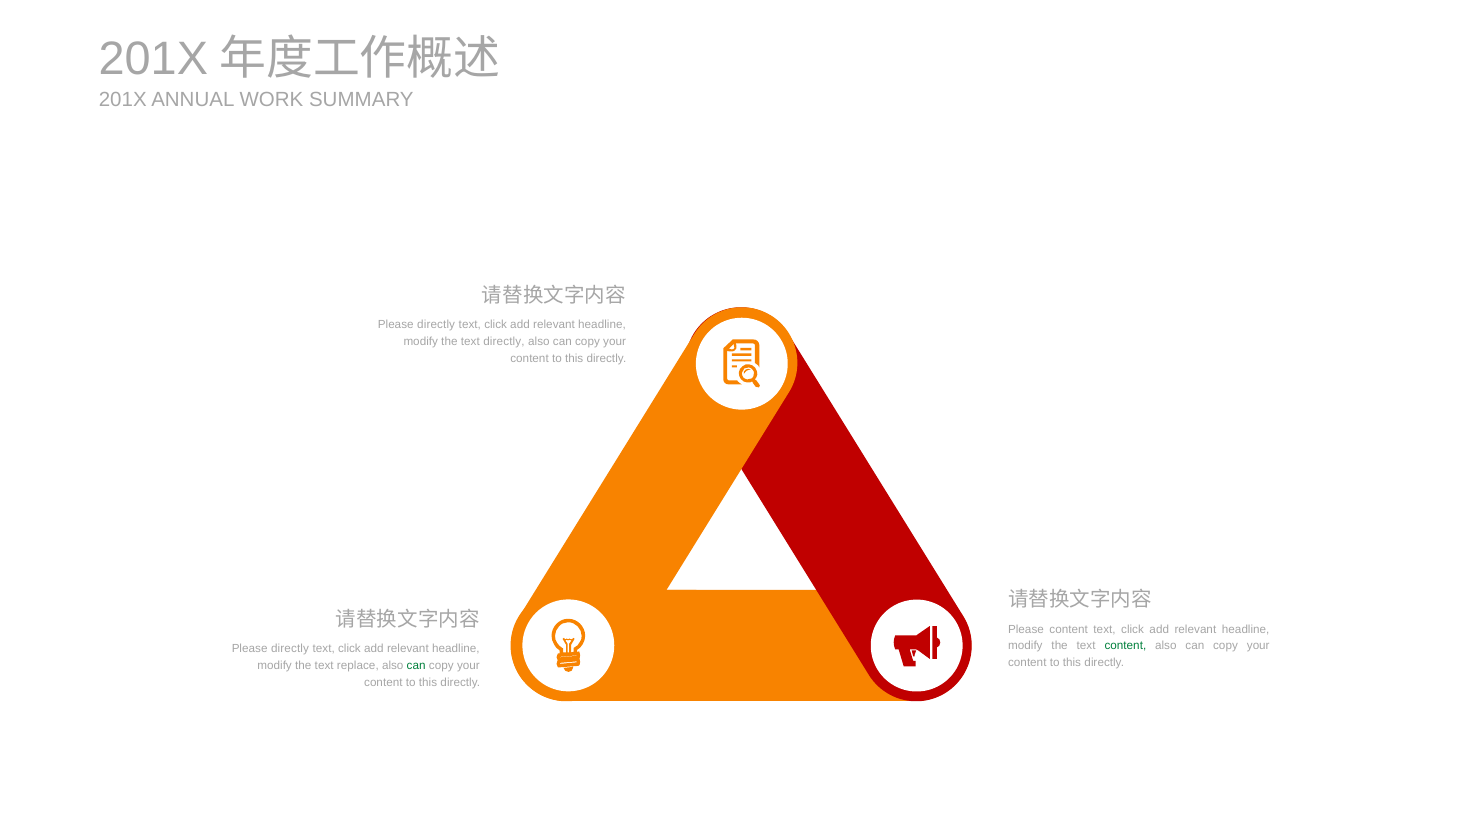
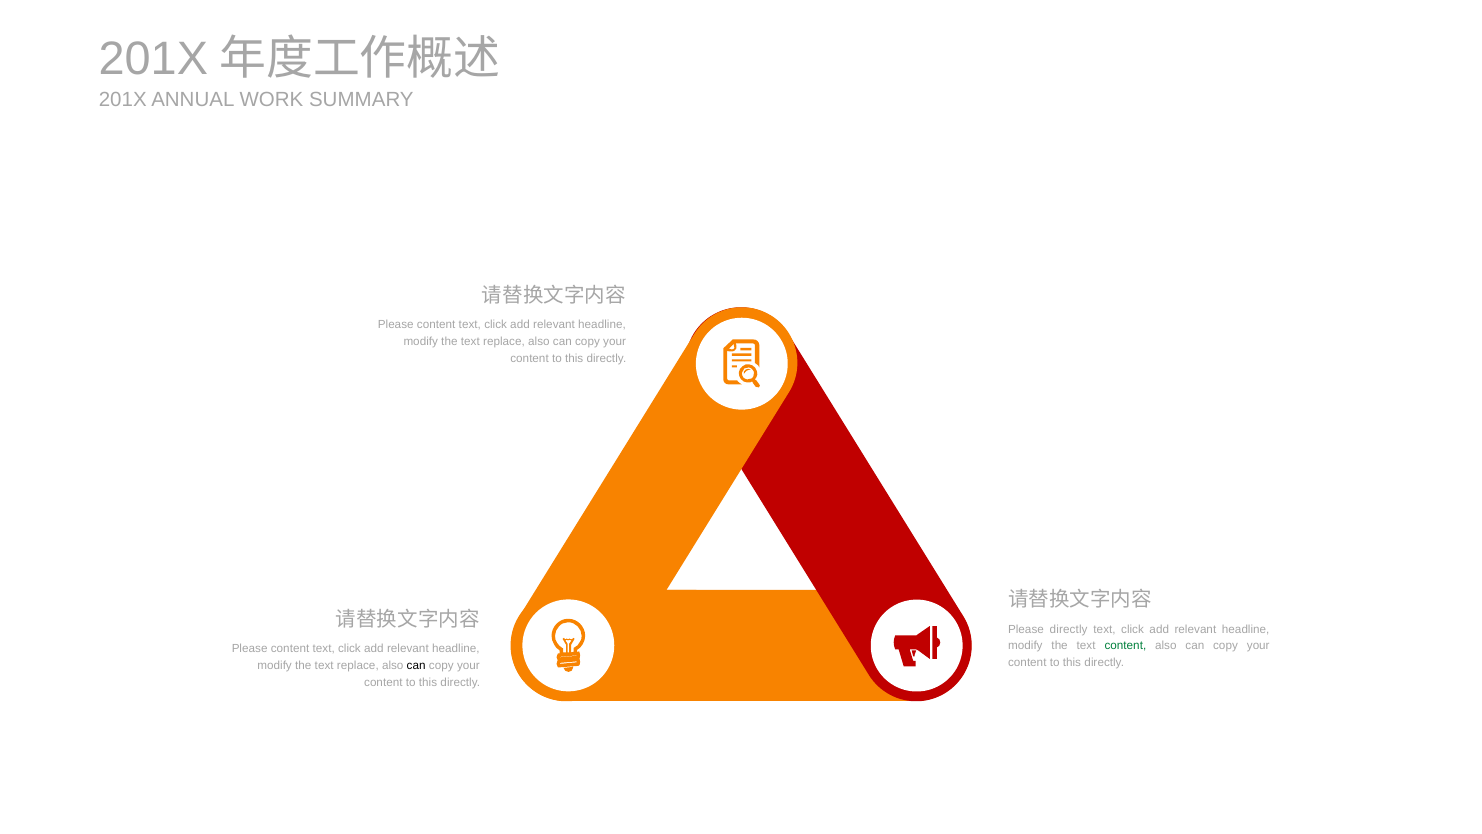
directly: directly -> content (436, 324)
directly: directly -> replace (504, 341)
Please content: content -> directly (1069, 629)
directly: directly -> content (290, 648)
can colour: green -> black (416, 665)
